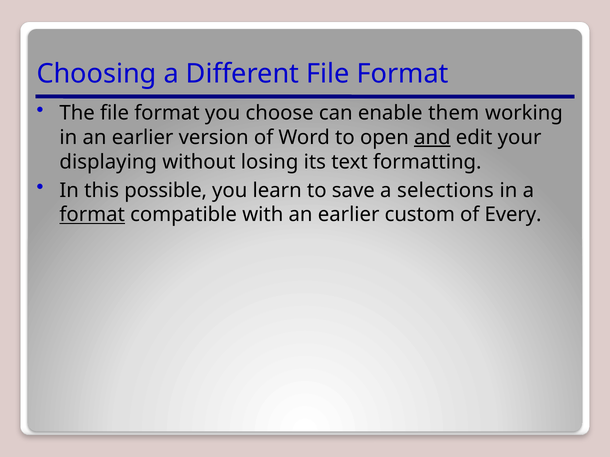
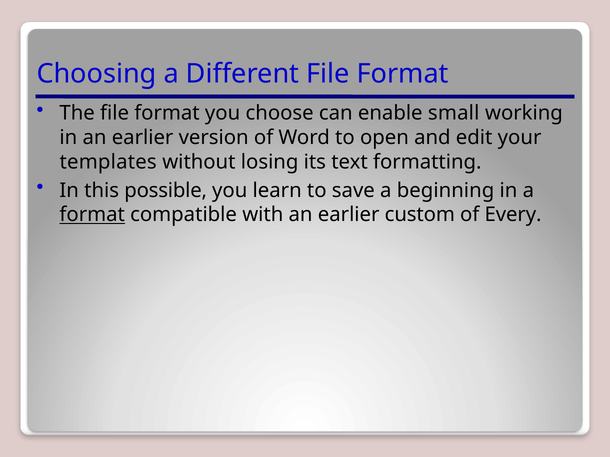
them: them -> small (454, 113)
and underline: present -> none (432, 138)
displaying: displaying -> templates (108, 162)
selections: selections -> beginning (446, 191)
